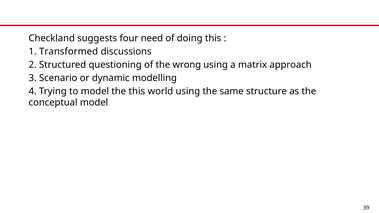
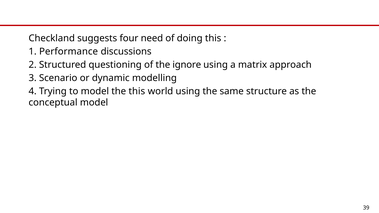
Transformed: Transformed -> Performance (69, 52)
wrong: wrong -> ignore (187, 65)
